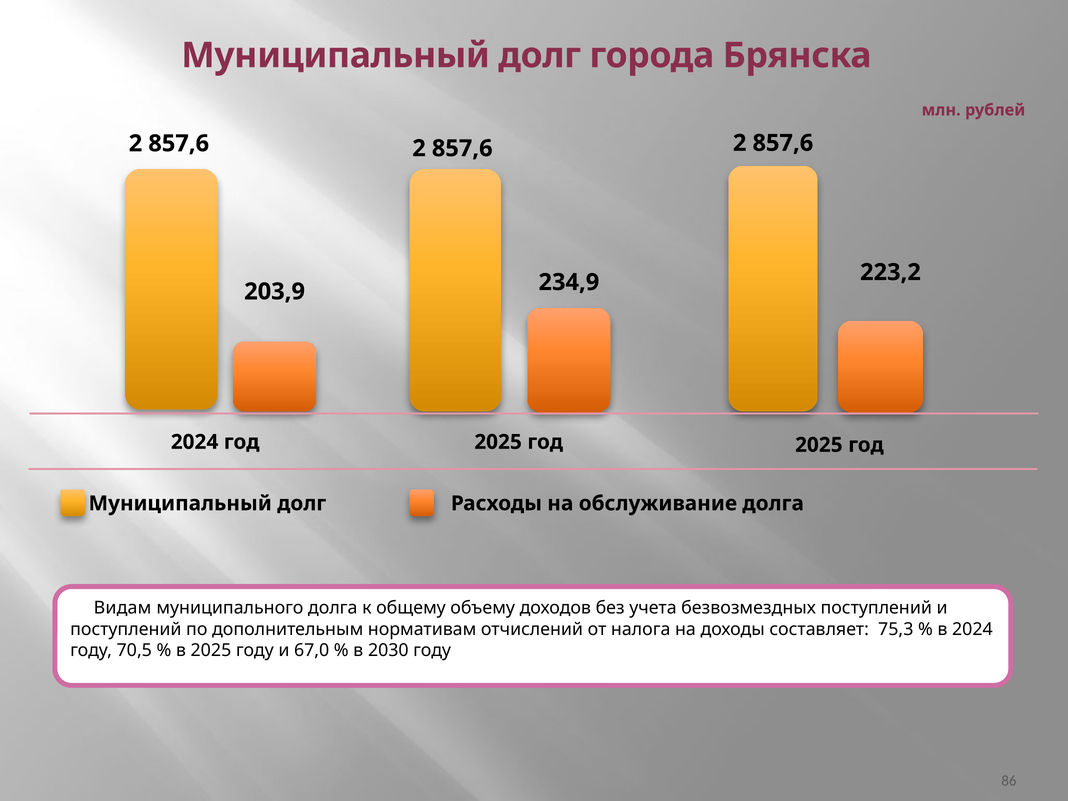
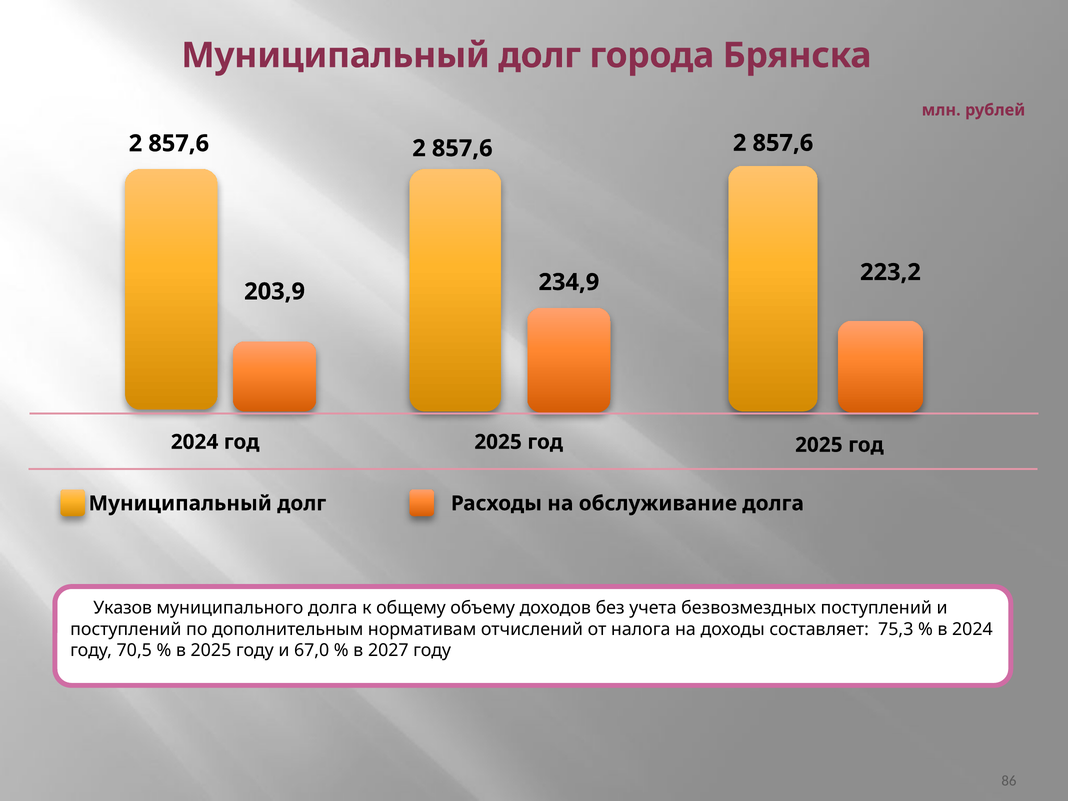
Видам: Видам -> Указов (123, 608)
2030: 2030 -> 2027 (388, 651)
